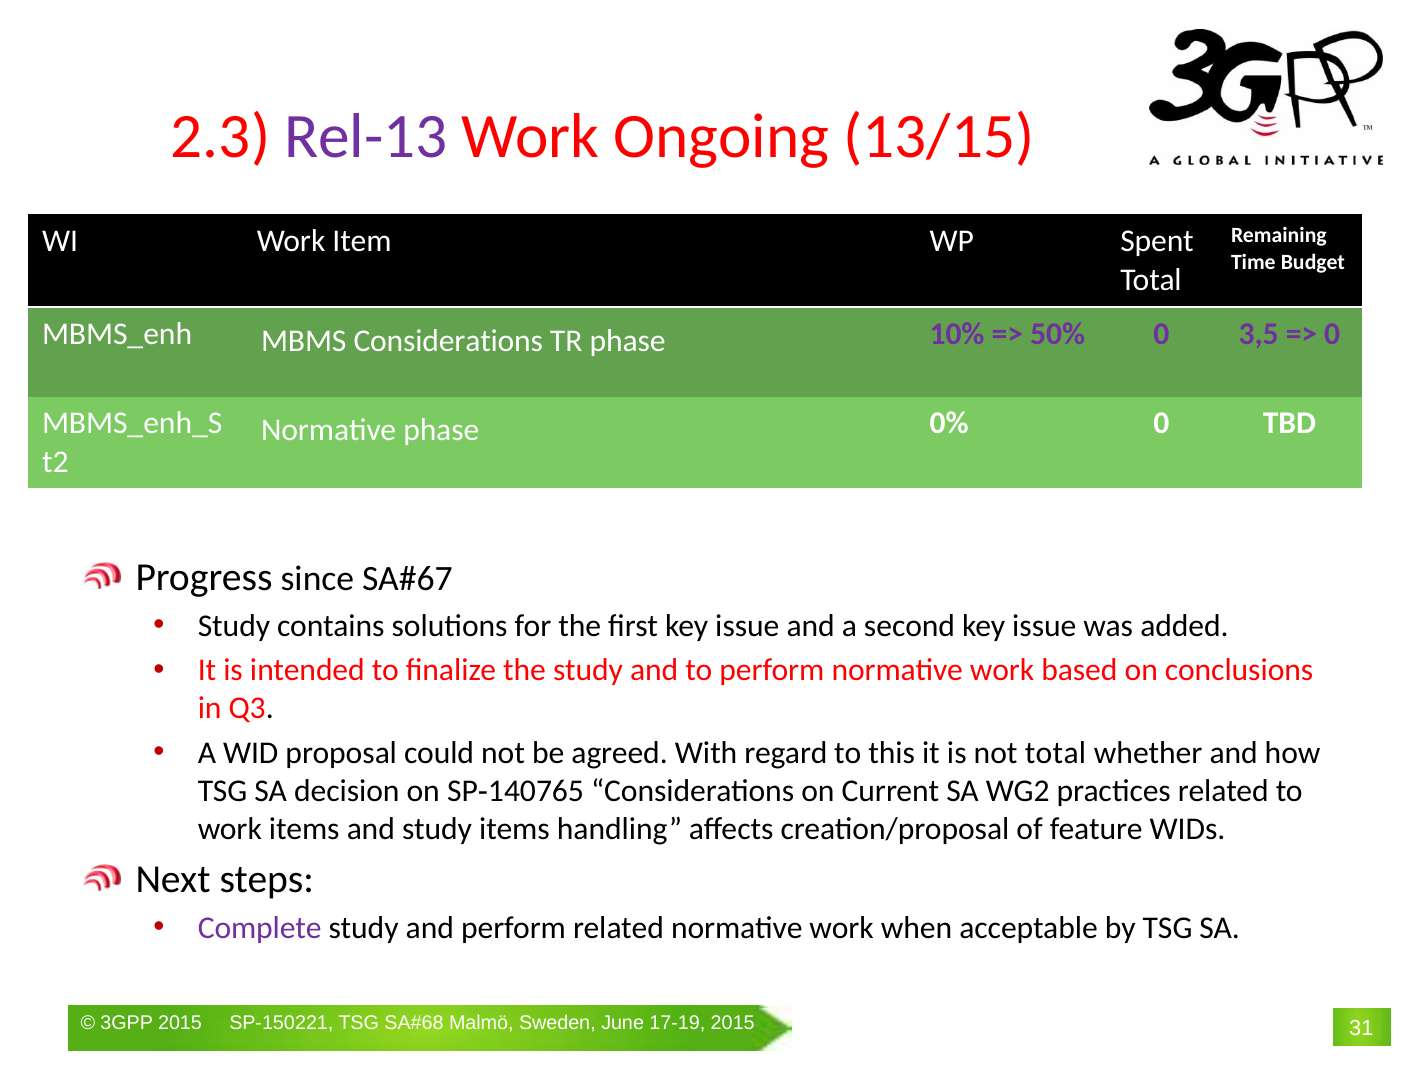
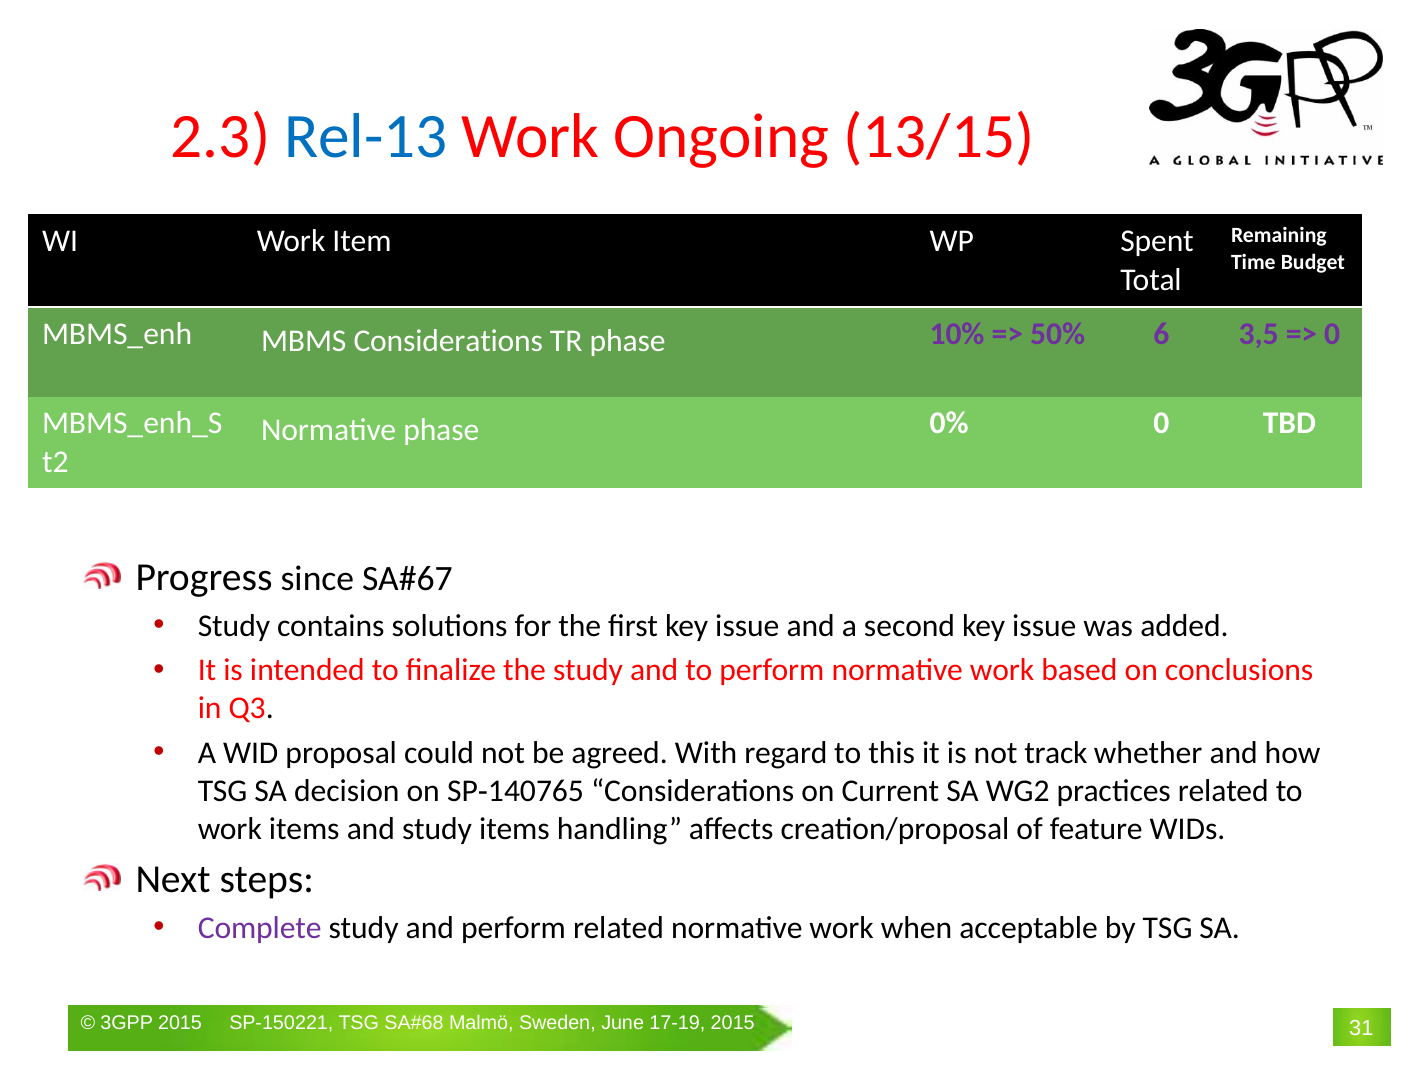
Rel-13 colour: purple -> blue (366, 136)
50% 0: 0 -> 6 (1161, 334)
not total: total -> track (1056, 753)
